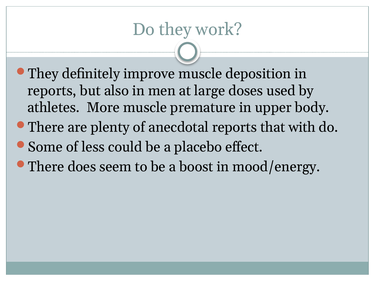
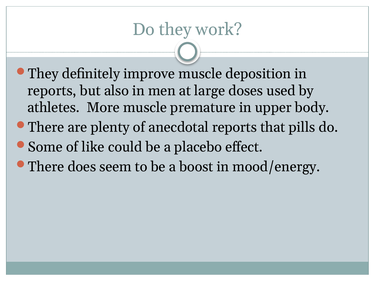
with: with -> pills (302, 127)
less: less -> like (93, 147)
